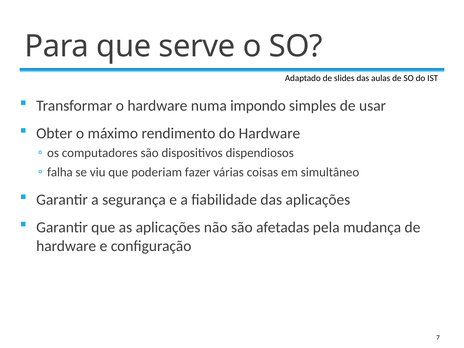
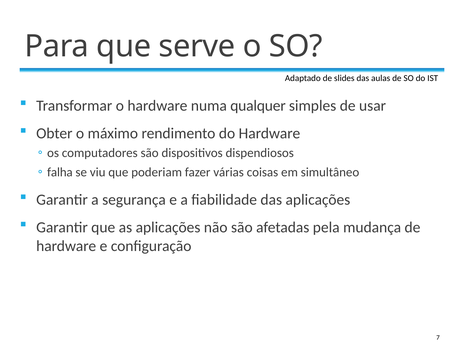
impondo: impondo -> qualquer (258, 106)
